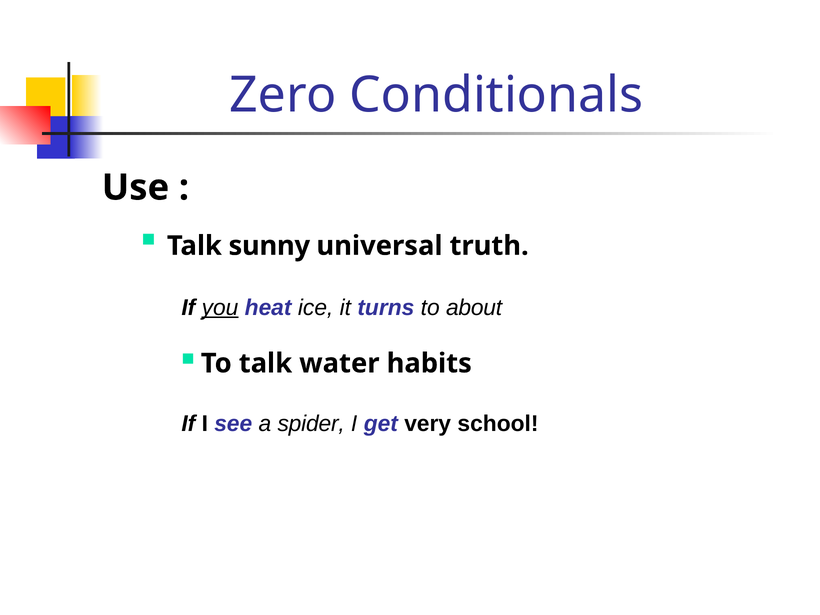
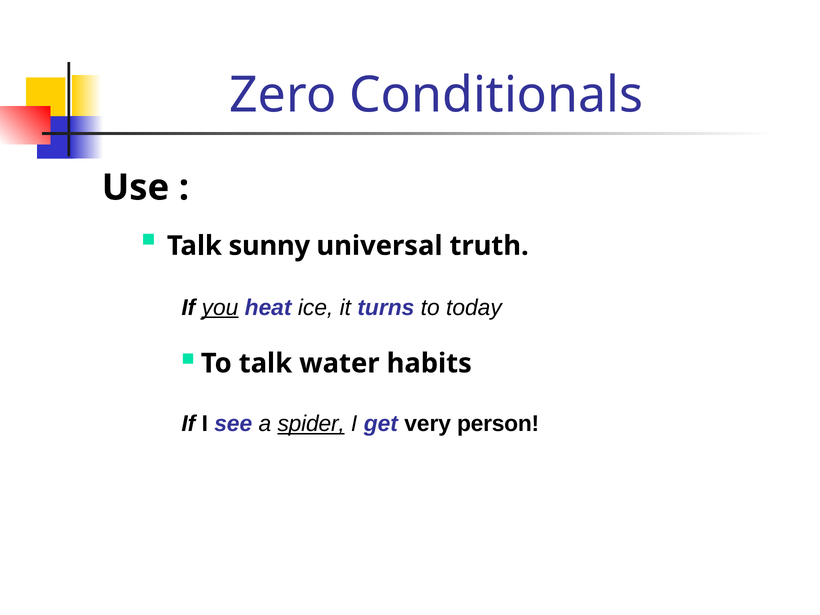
about: about -> today (474, 308)
spider underline: none -> present (311, 424)
school: school -> person (498, 424)
